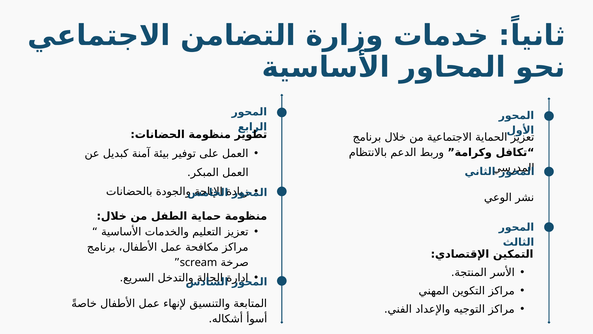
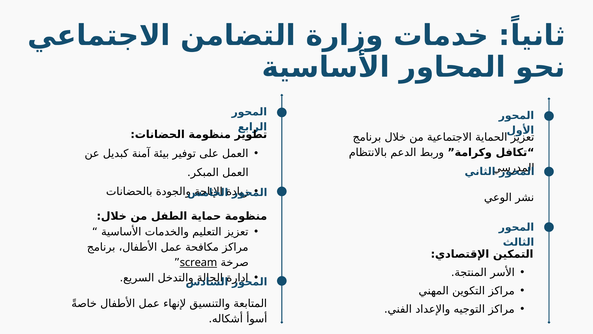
scream underline: none -> present (198, 262)
